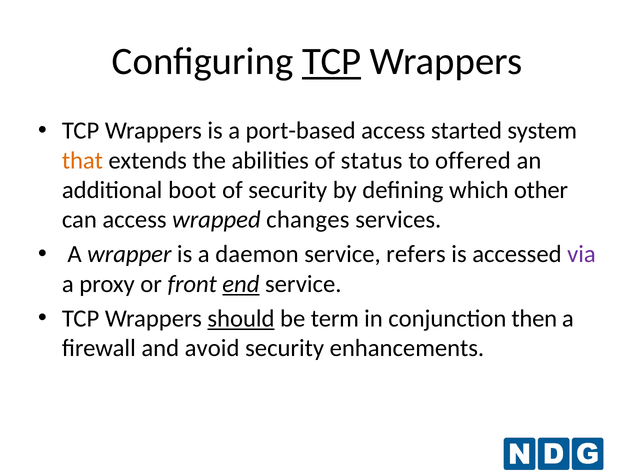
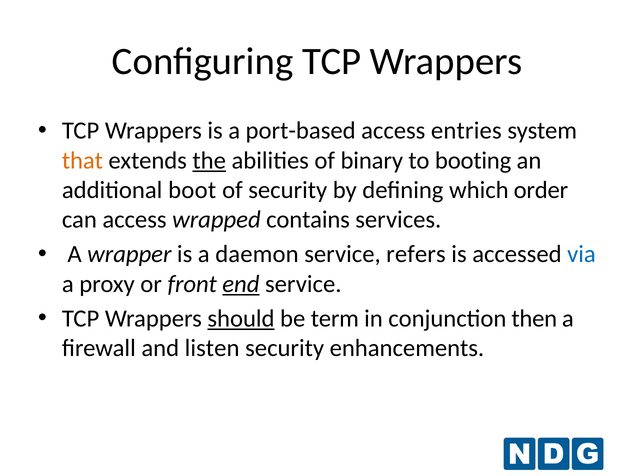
TCP underline: present -> none (332, 61)
started: started -> entries (466, 131)
the underline: none -> present (209, 160)
status: status -> binary (372, 160)
offered: offered -> booting (473, 160)
other: other -> order (541, 190)
changes: changes -> contains (308, 220)
via colour: purple -> blue (582, 254)
avoid: avoid -> listen (212, 348)
